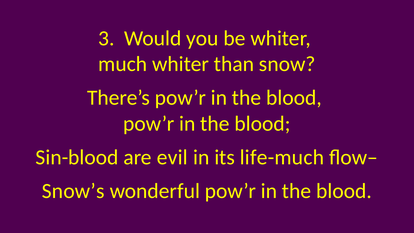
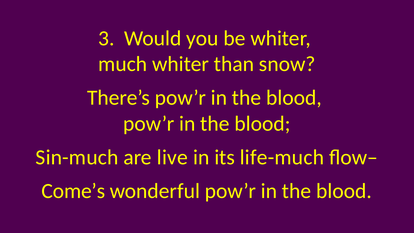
Sin-blood: Sin-blood -> Sin-much (77, 157)
evil: evil -> live (172, 157)
Snow’s: Snow’s -> Come’s (73, 191)
